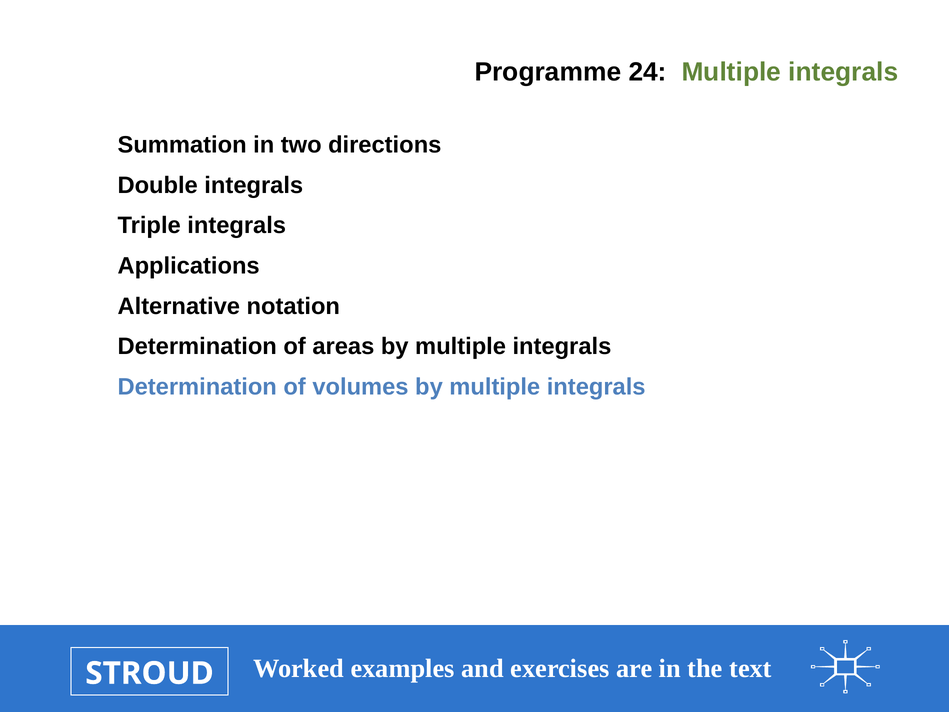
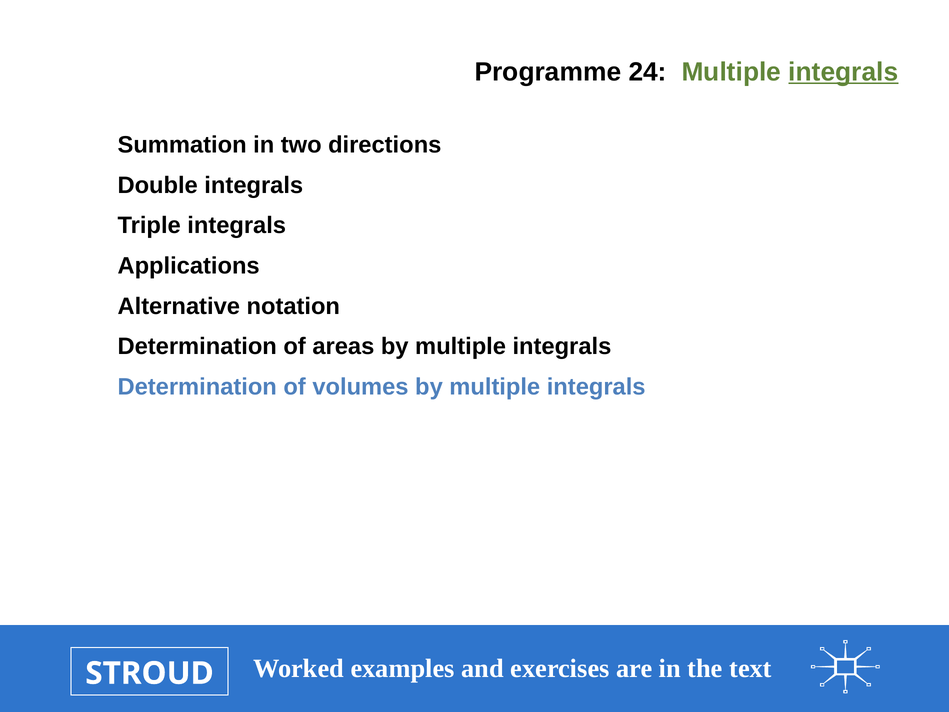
integrals underline: none -> present (843, 72)
